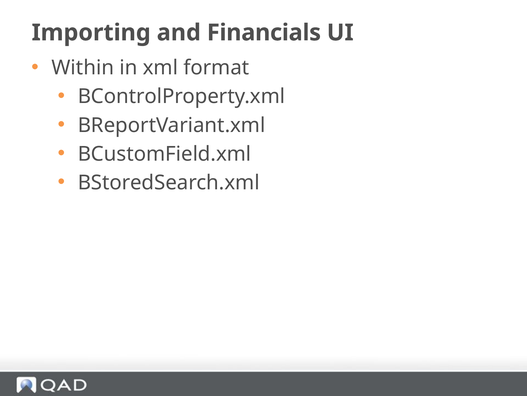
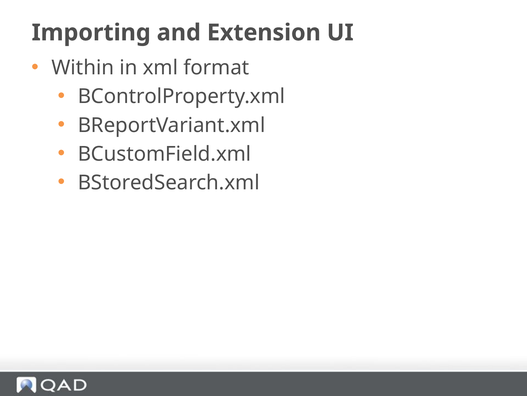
Financials: Financials -> Extension (264, 33)
